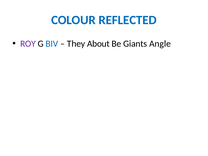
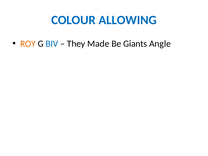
REFLECTED: REFLECTED -> ALLOWING (128, 20)
ROY colour: purple -> orange (28, 44)
About: About -> Made (98, 44)
